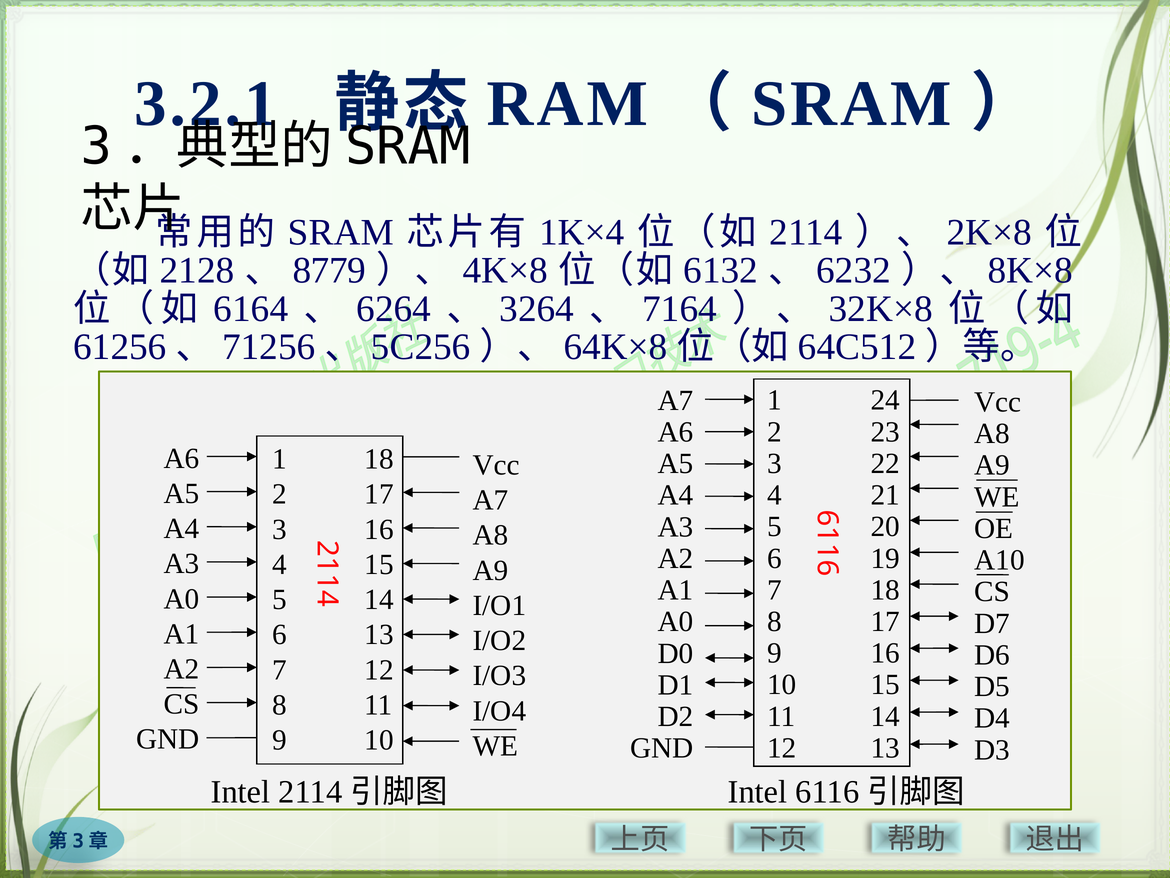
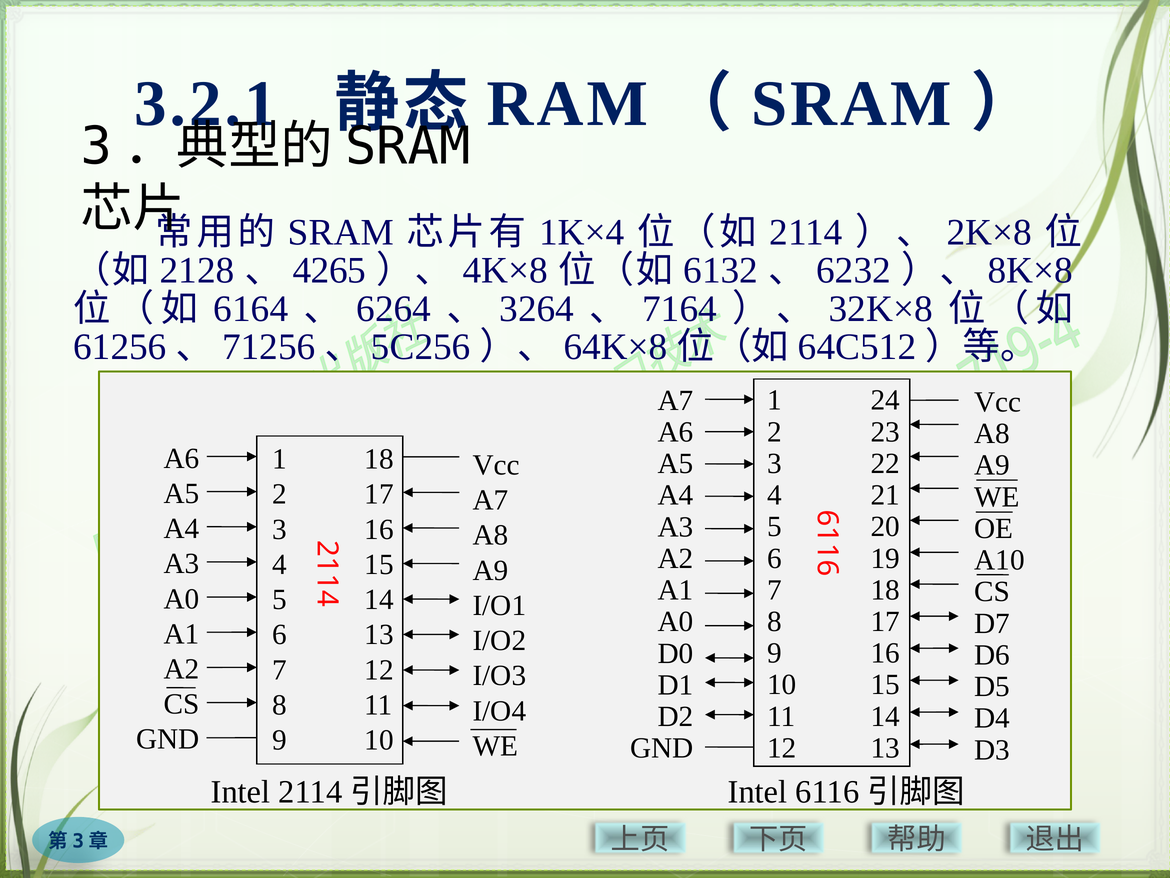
8779: 8779 -> 4265 (329, 270)
